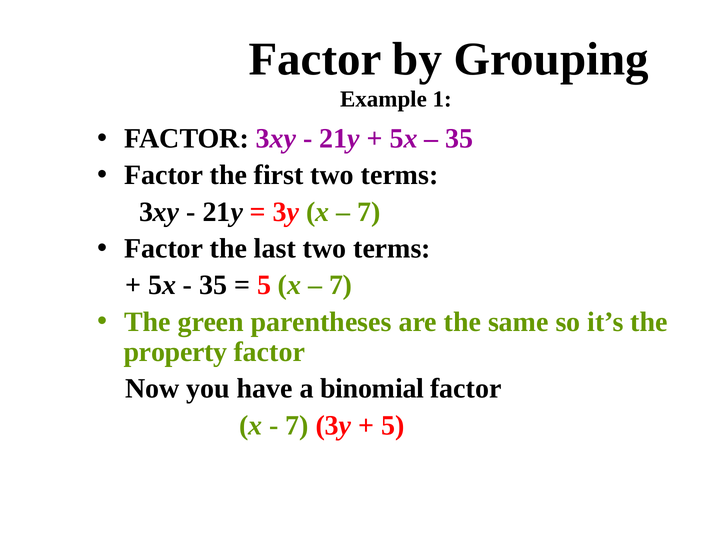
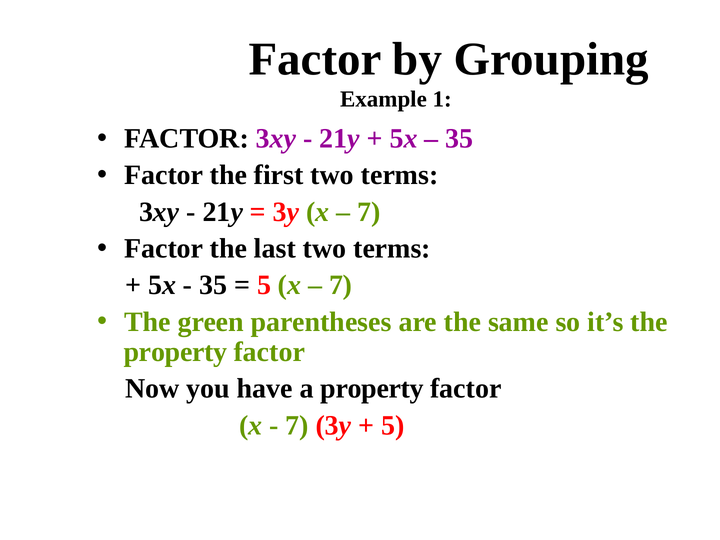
a binomial: binomial -> property (372, 389)
